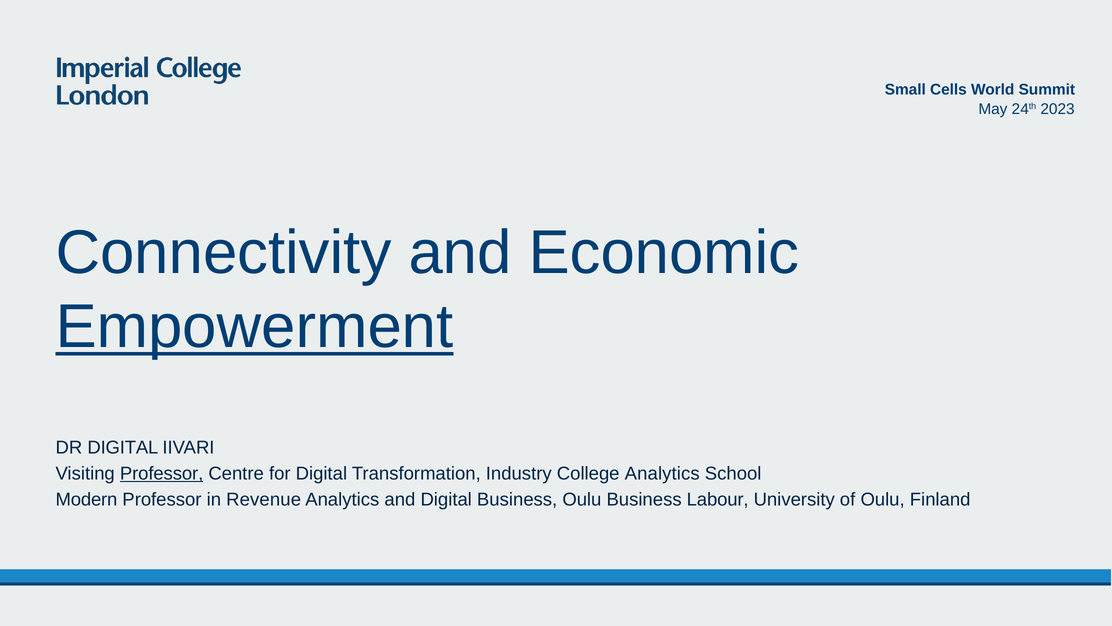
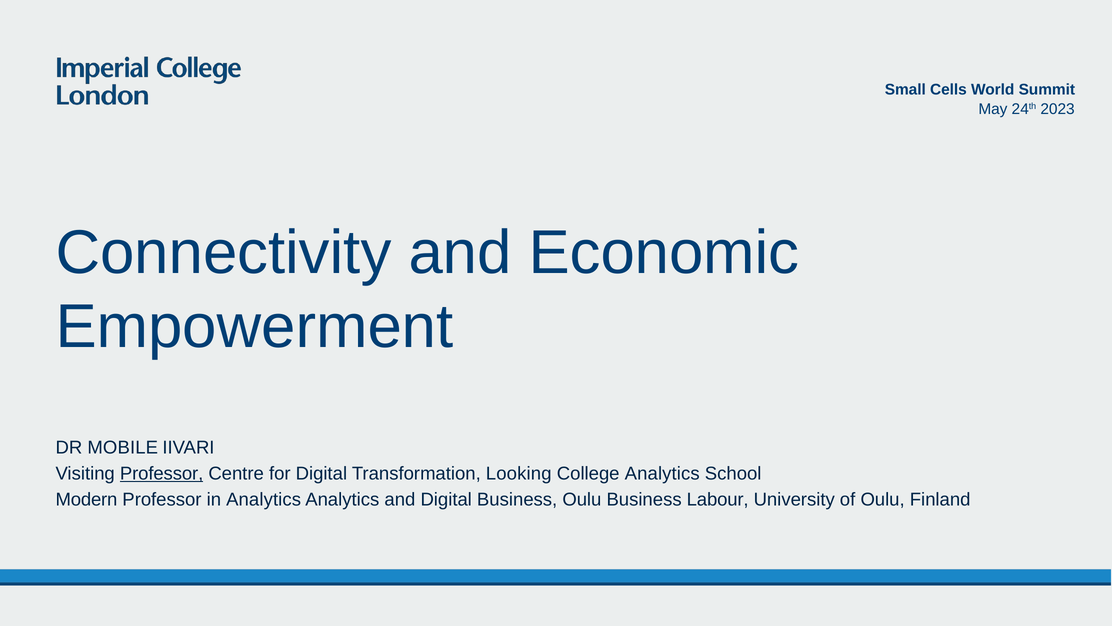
Empowerment underline: present -> none (254, 327)
DR DIGITAL: DIGITAL -> MOBILE (123, 447)
Industry: Industry -> Looking (519, 473)
in Revenue: Revenue -> Analytics (264, 499)
